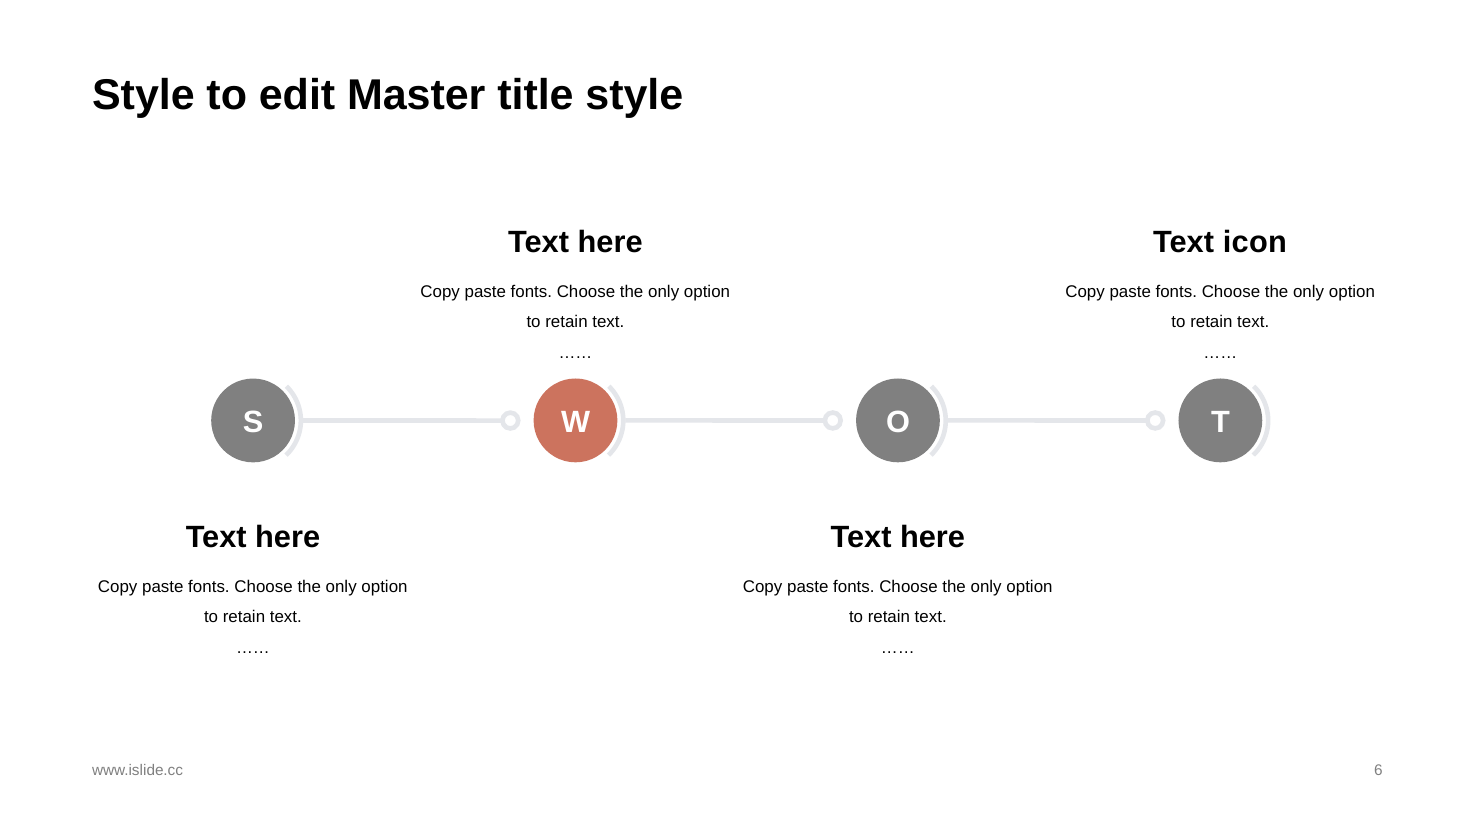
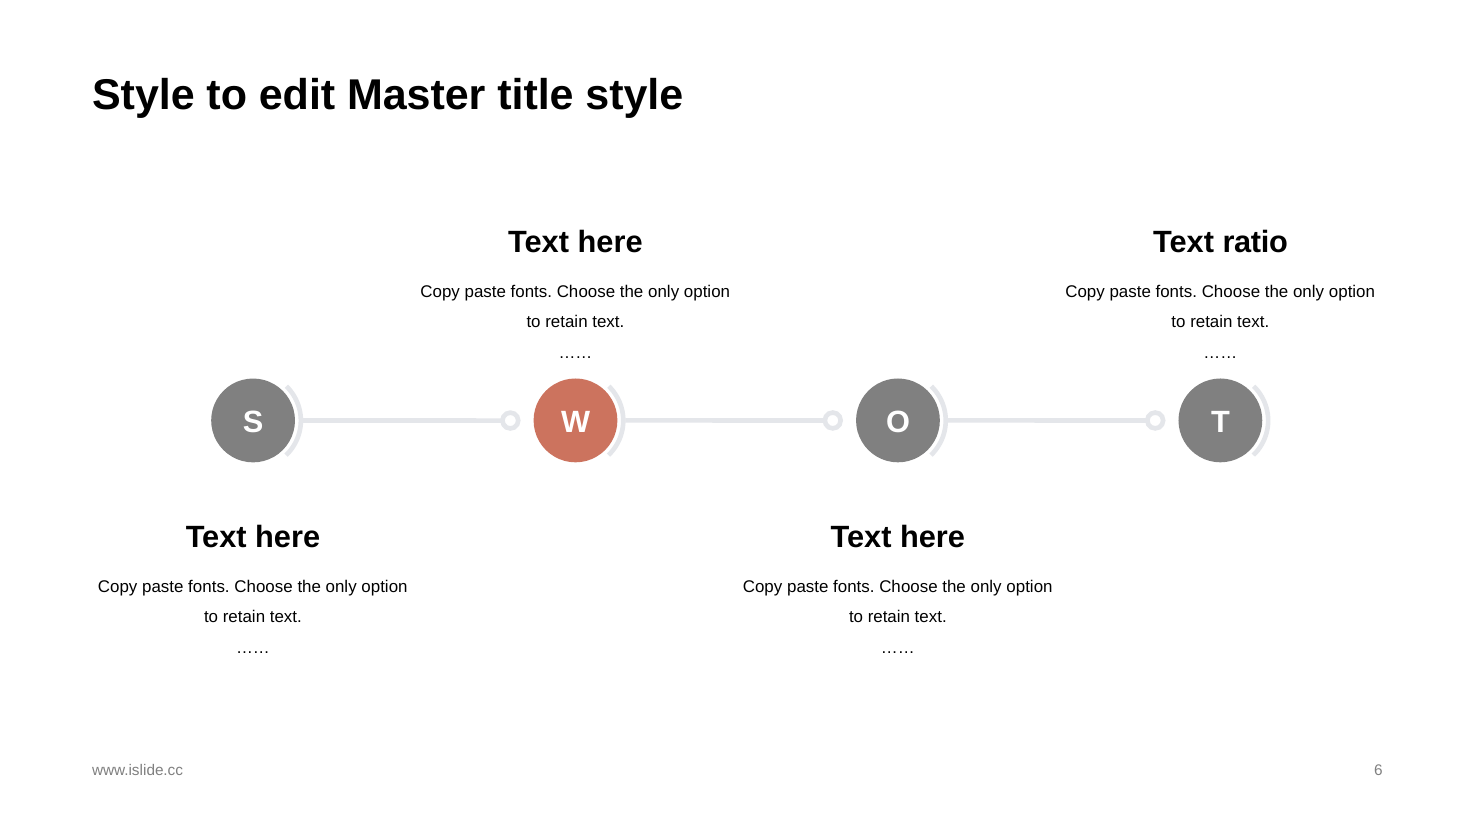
icon: icon -> ratio (1255, 243)
